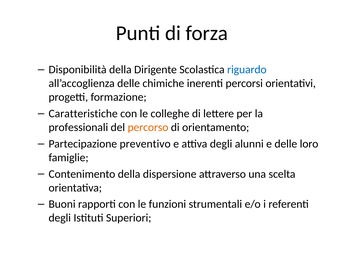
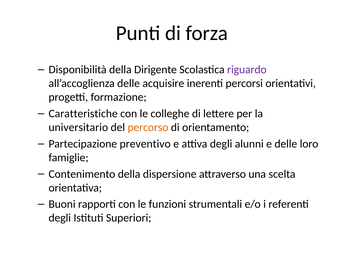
riguardo colour: blue -> purple (247, 70)
chimiche: chimiche -> acquisire (163, 83)
professionali: professionali -> universitario (78, 127)
